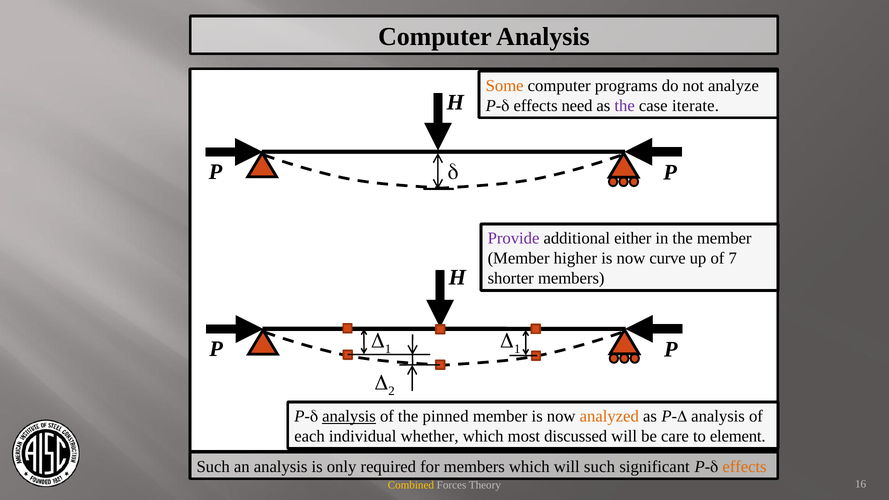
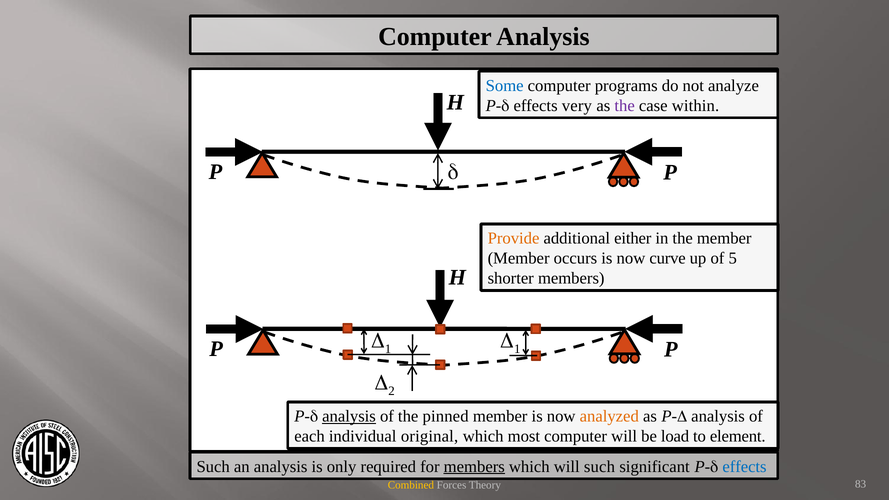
Some colour: orange -> blue (505, 86)
need: need -> very (577, 106)
iterate: iterate -> within (696, 106)
Provide colour: purple -> orange (514, 239)
higher: higher -> occurs (575, 259)
7: 7 -> 5 (733, 259)
whether: whether -> original (430, 436)
most discussed: discussed -> computer (576, 436)
care: care -> load (675, 436)
members underline: none -> present (474, 467)
effects colour: orange -> blue (744, 467)
16: 16 -> 83 (861, 484)
